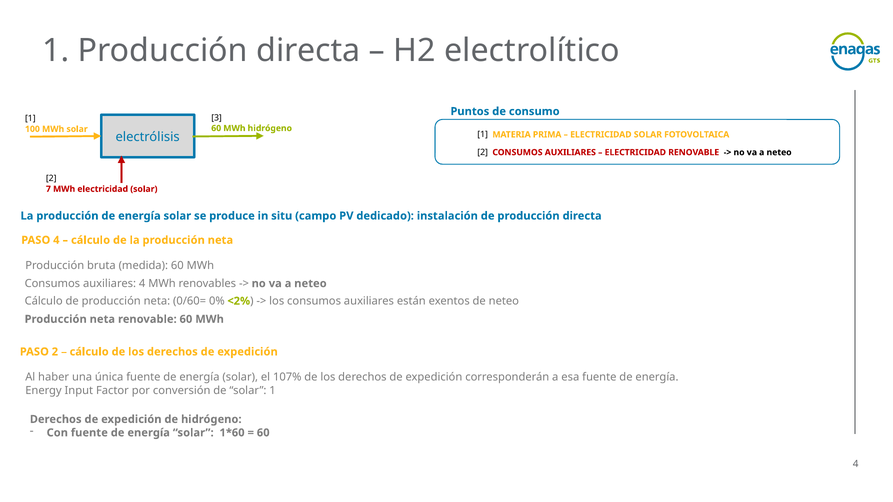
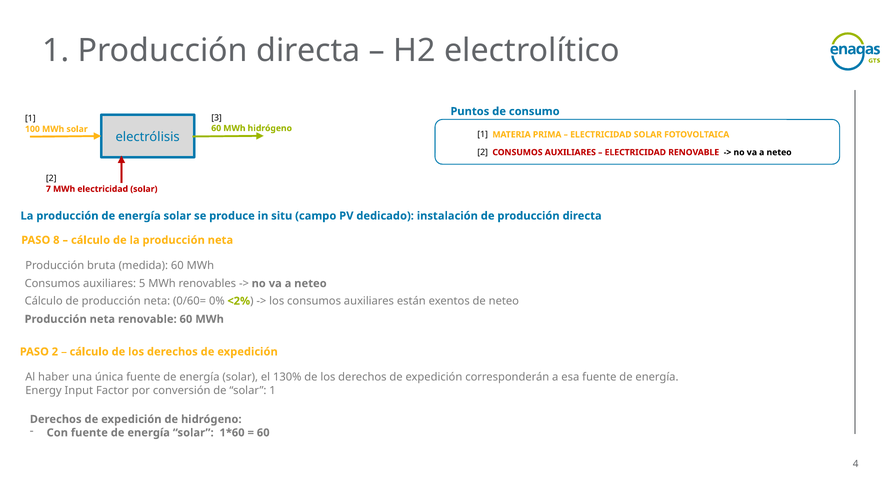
PASO 4: 4 -> 8 (56, 240)
auxiliares 4: 4 -> 5 (142, 284)
107%: 107% -> 130% (287, 378)
